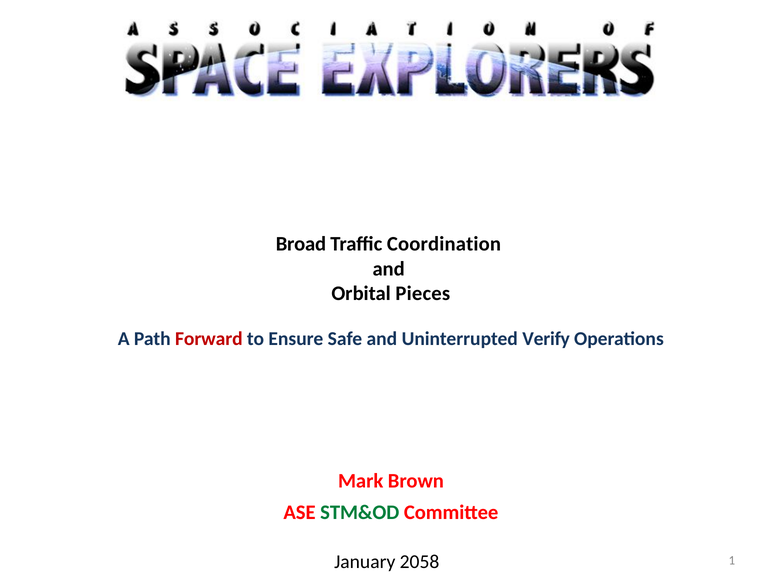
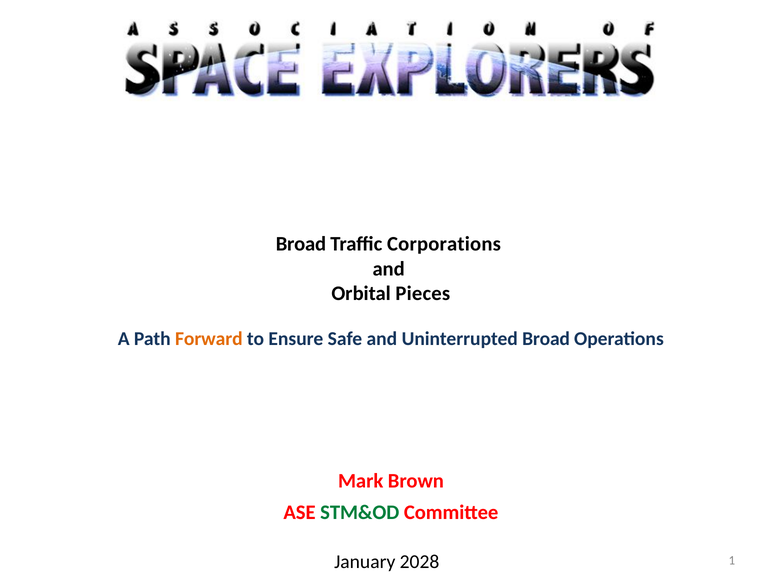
Coordination: Coordination -> Corporations (444, 244)
Forward colour: red -> orange (209, 338)
Uninterrupted Verify: Verify -> Broad (546, 338)
2058: 2058 -> 2028 (420, 561)
